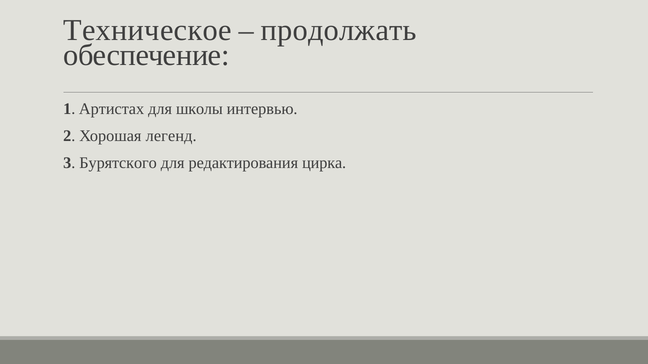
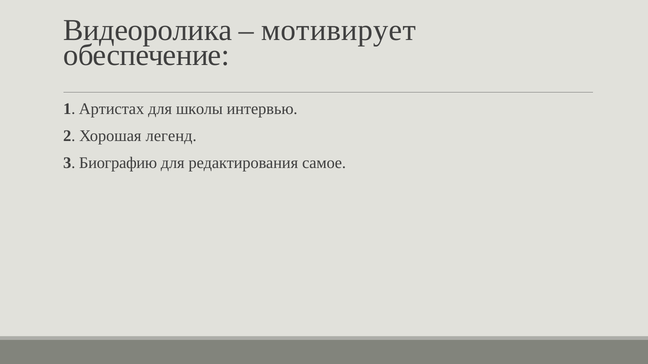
Техническое: Техническое -> Видеоролика (148, 30)
продолжать: продолжать -> мотивирует (339, 30)
Бурятского: Бурятского -> Биографию (118, 163)
цирка: цирка -> самое (324, 163)
